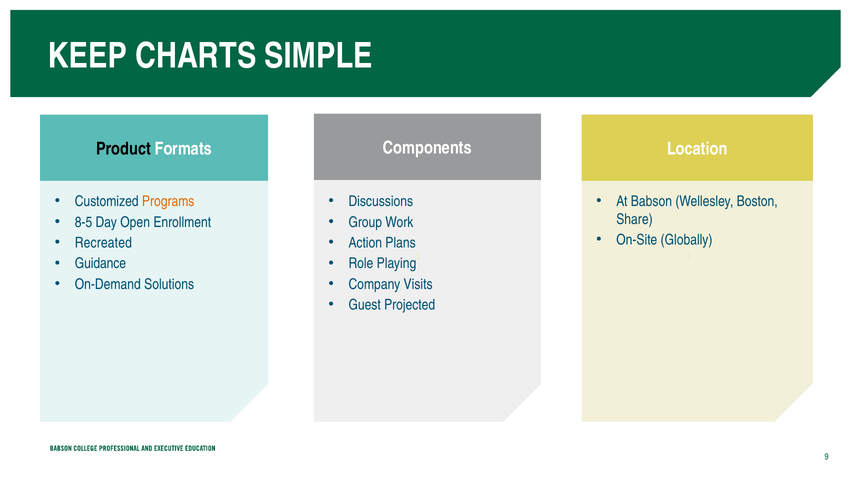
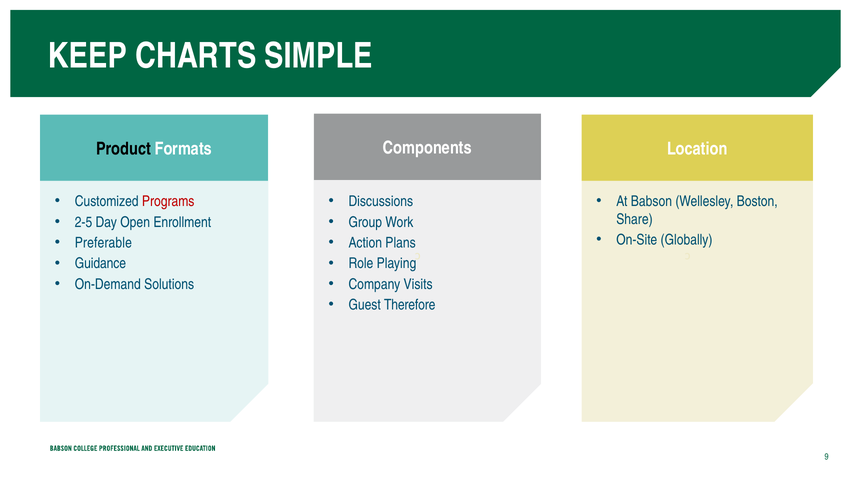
Programs colour: orange -> red (168, 201)
8-5: 8-5 -> 2-5 (84, 222)
Recreated: Recreated -> Preferable (103, 243)
Projected: Projected -> Therefore (410, 305)
